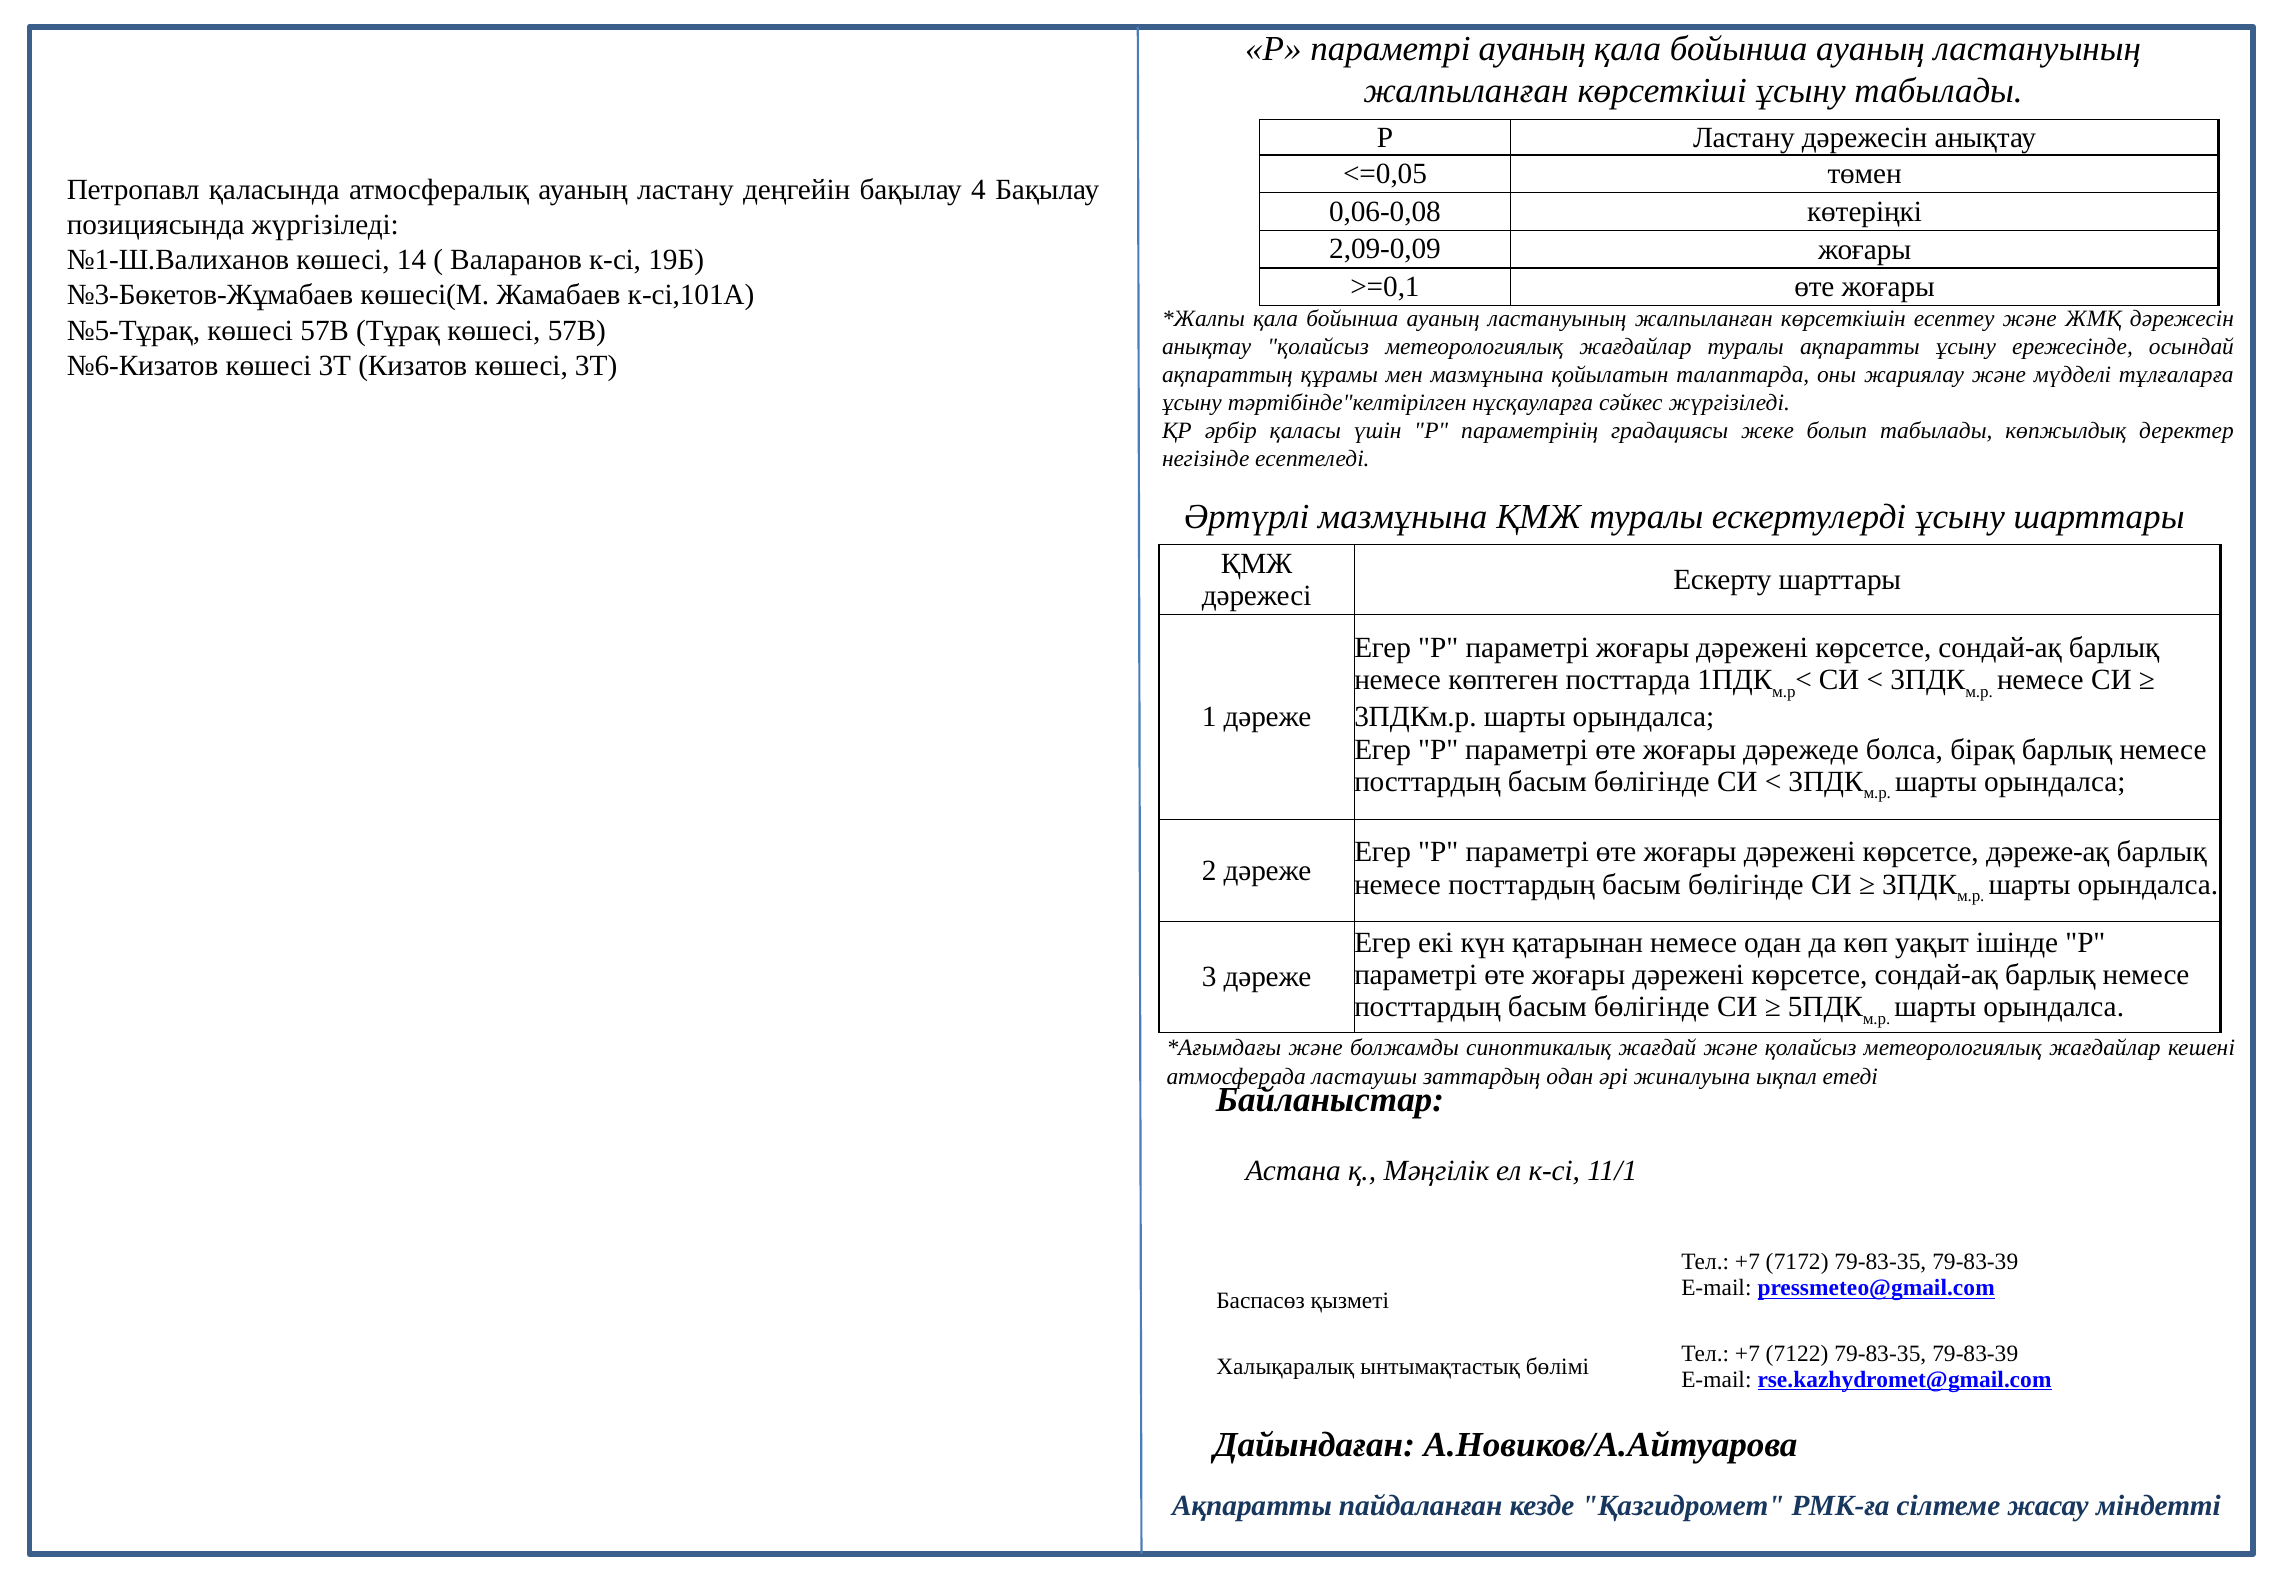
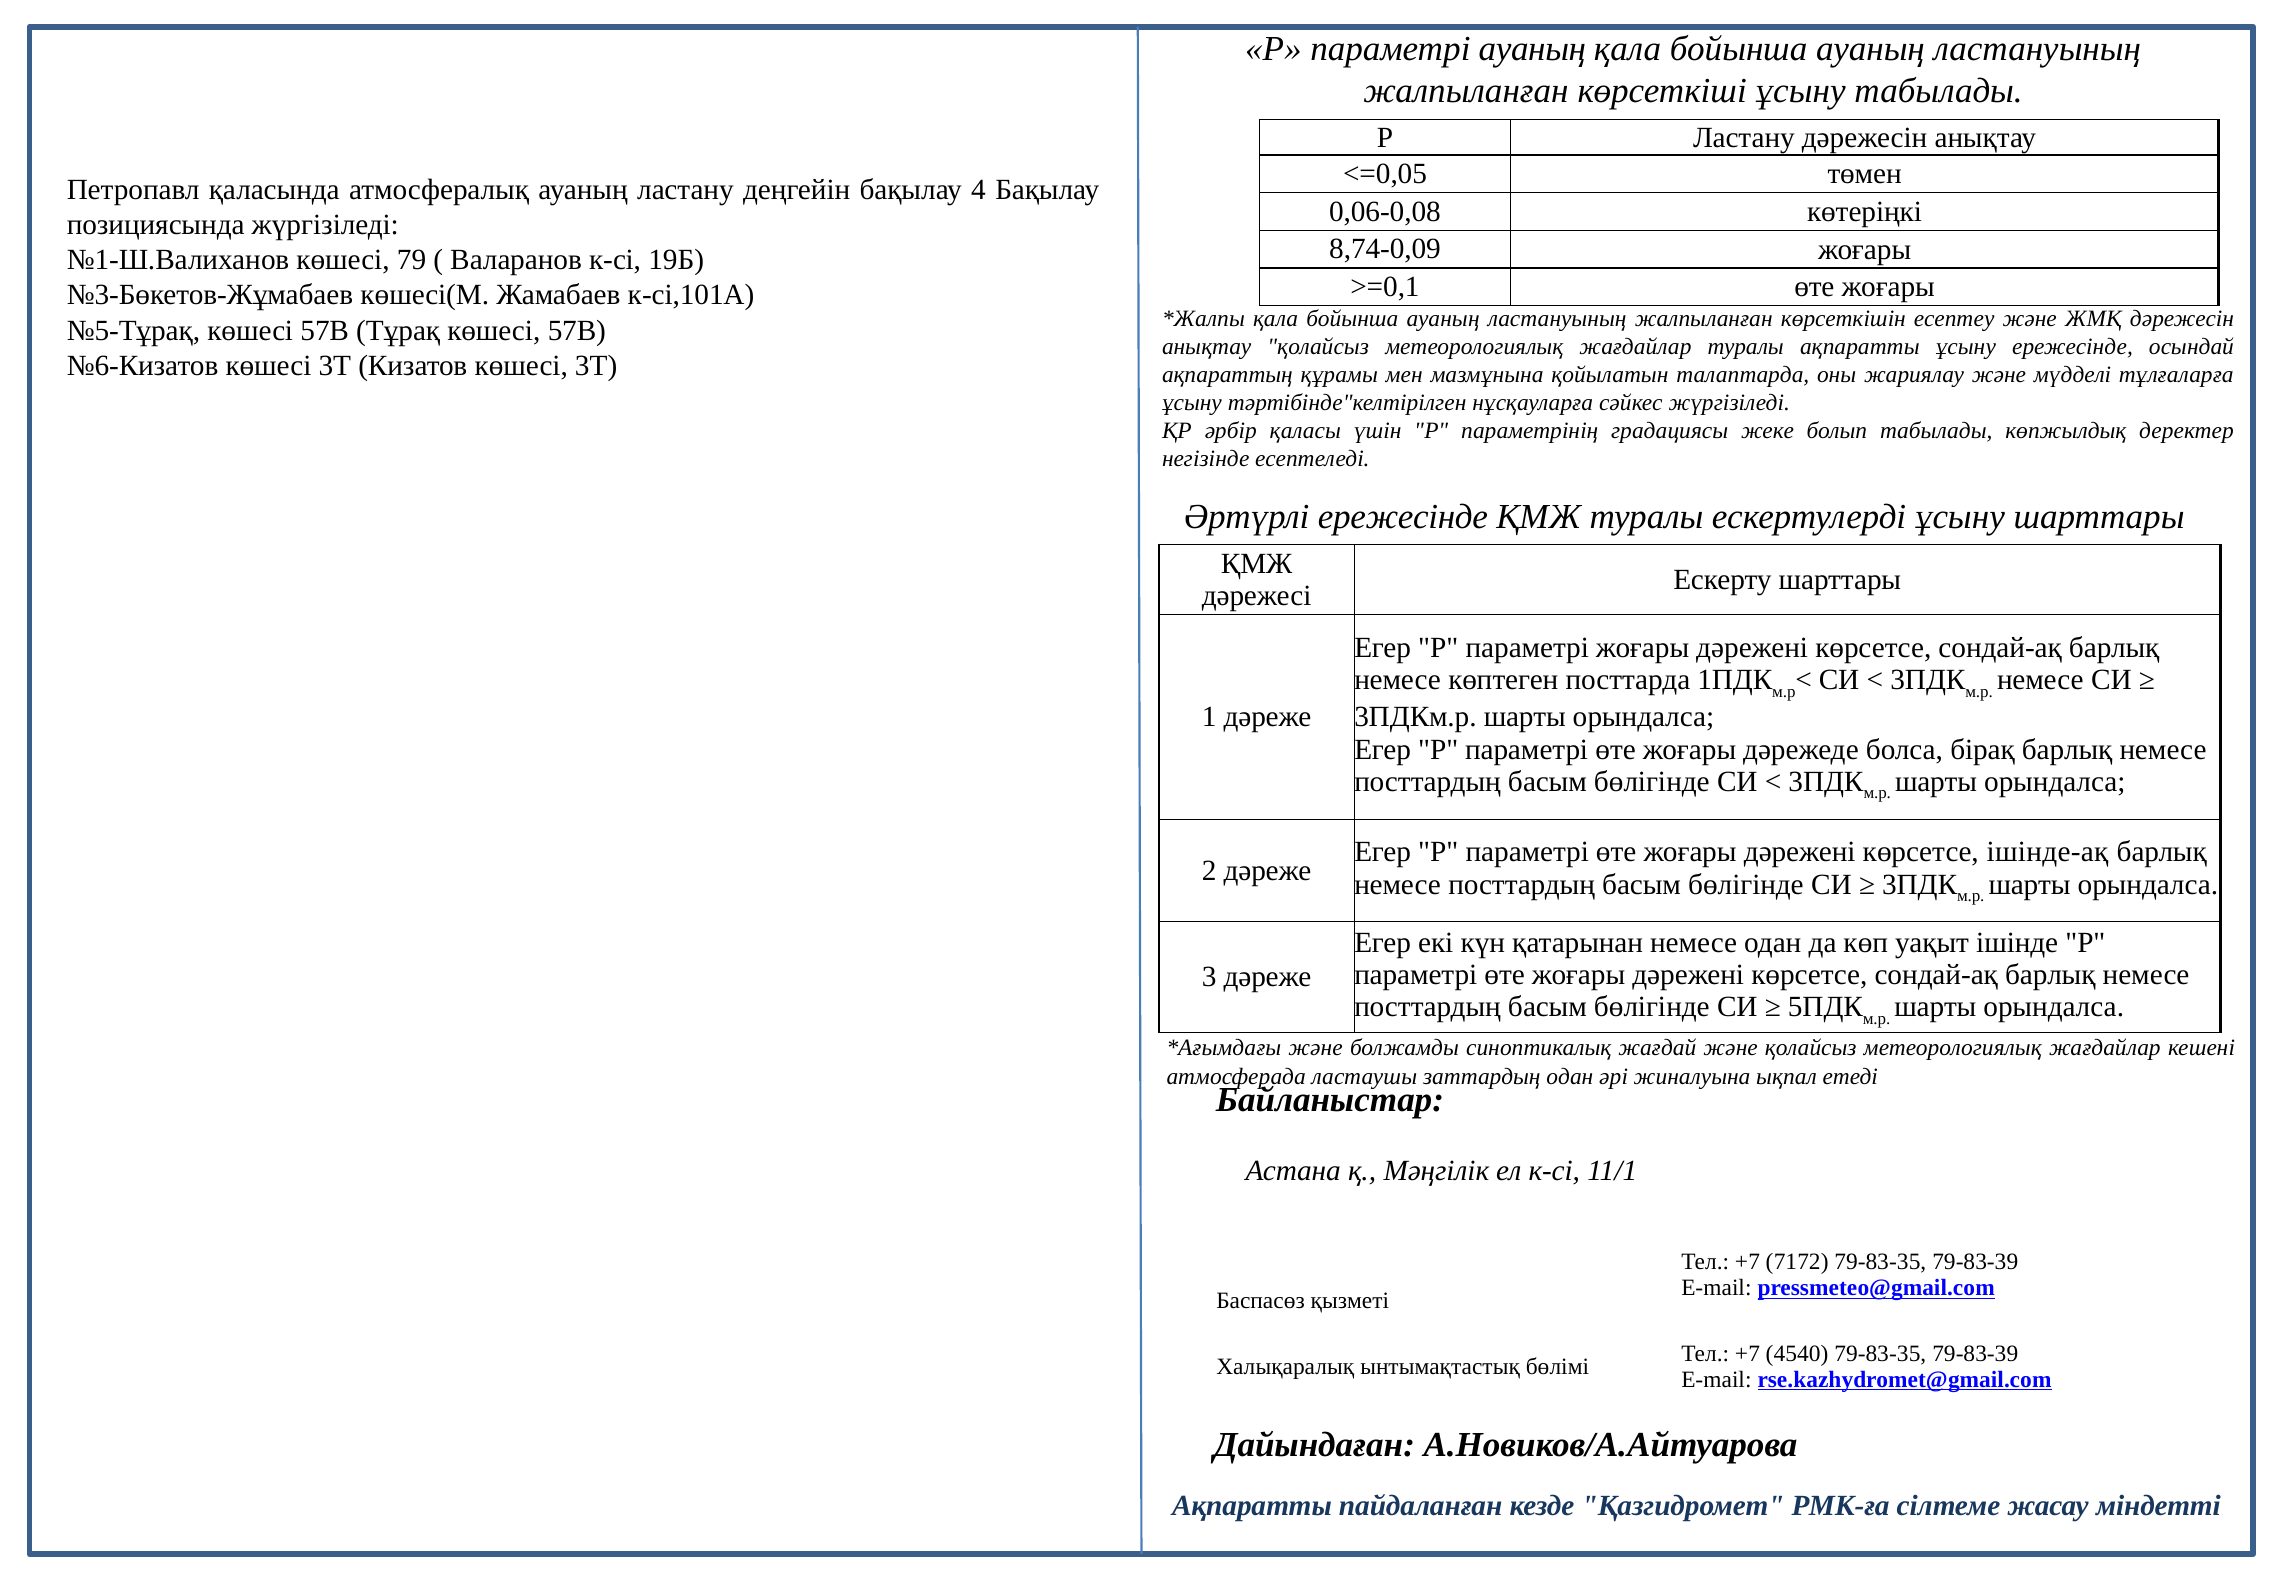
2,09-0,09: 2,09-0,09 -> 8,74-0,09 (1385, 249)
14: 14 -> 79 (412, 260)
Әртүрлі мазмұнына: мазмұнына -> ережесінде (1403, 517)
дәреже-ақ: дәреже-ақ -> ішінде-ақ (2048, 852)
7122: 7122 -> 4540 (1797, 1353)
